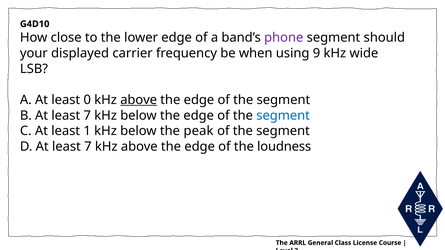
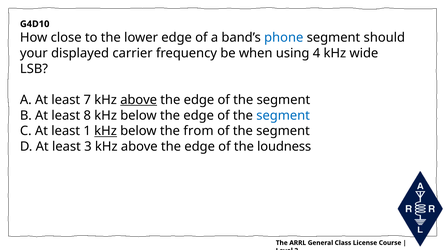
phone colour: purple -> blue (284, 38)
9: 9 -> 4 (316, 53)
0: 0 -> 7 (87, 100)
B At least 7: 7 -> 8 (87, 116)
kHz underline: none -> present (106, 131)
peak: peak -> from (199, 131)
D At least 7: 7 -> 3 (88, 147)
